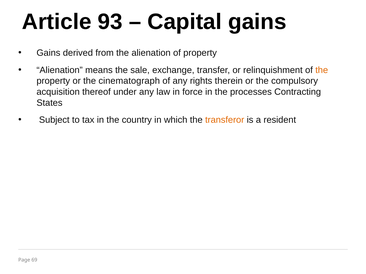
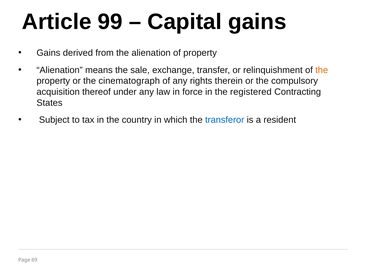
93: 93 -> 99 (110, 22)
processes: processes -> registered (251, 92)
transferor colour: orange -> blue (225, 120)
